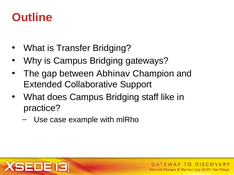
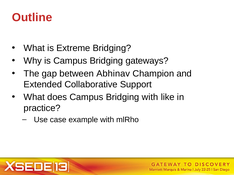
Transfer: Transfer -> Extreme (73, 48)
Bridging staff: staff -> with (150, 97)
